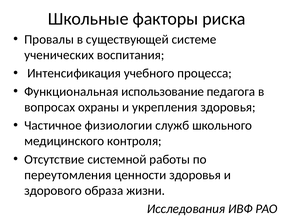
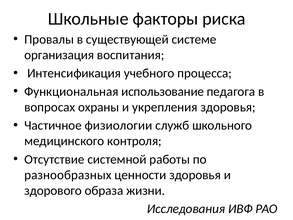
ученических: ученических -> организация (59, 55)
переутомления: переутомления -> разнообразных (68, 175)
